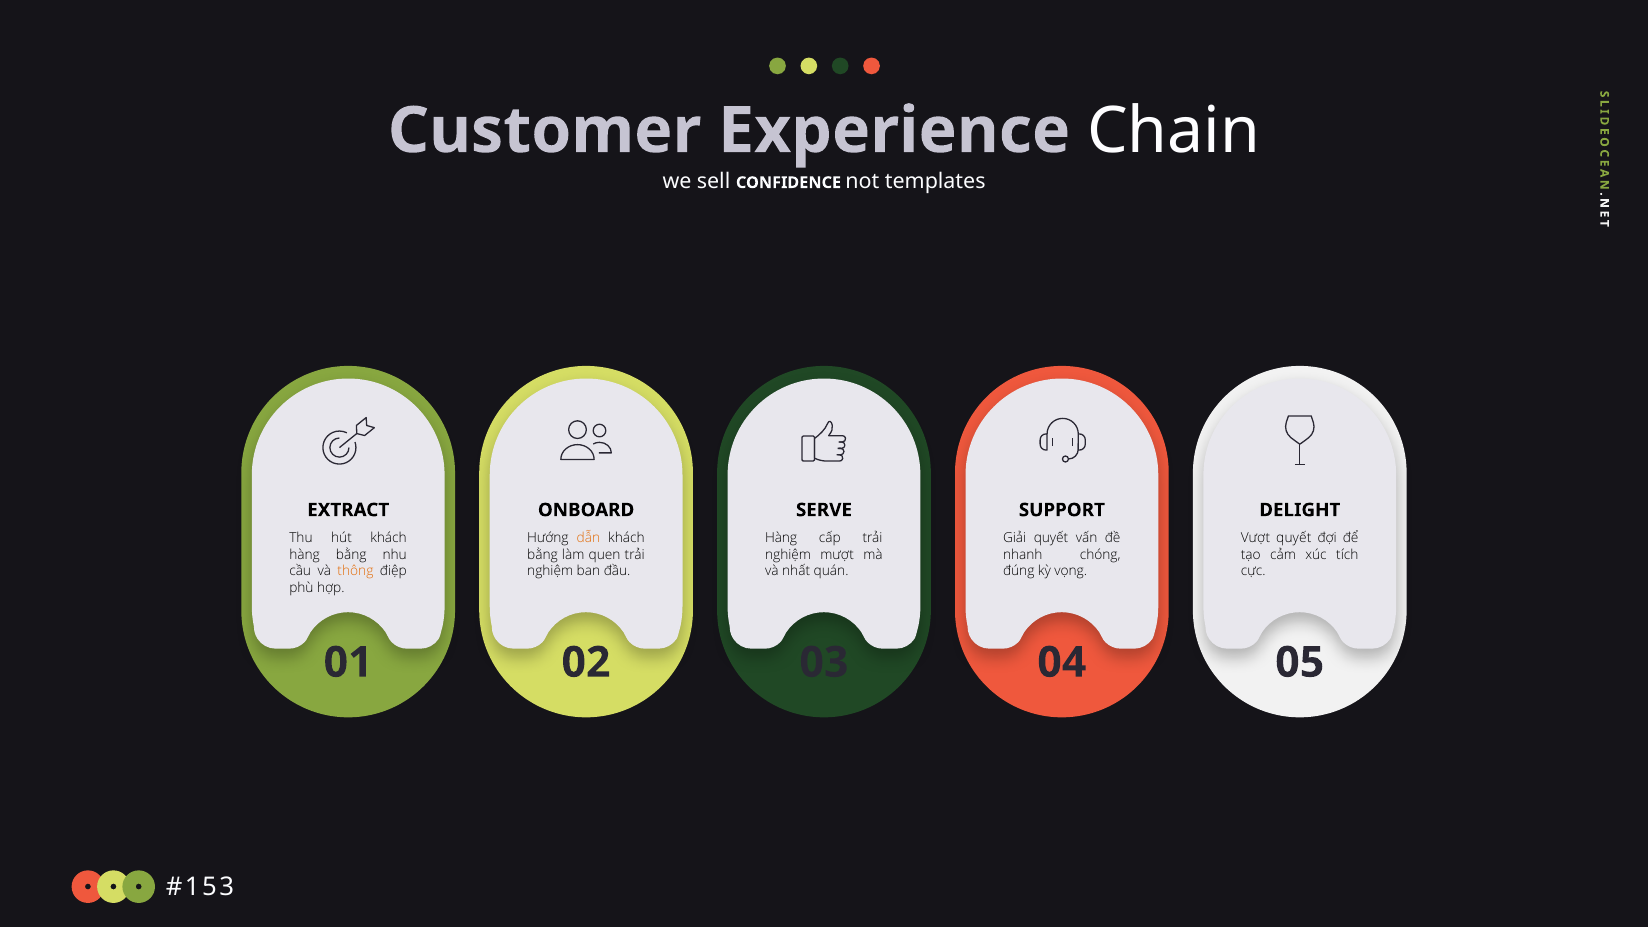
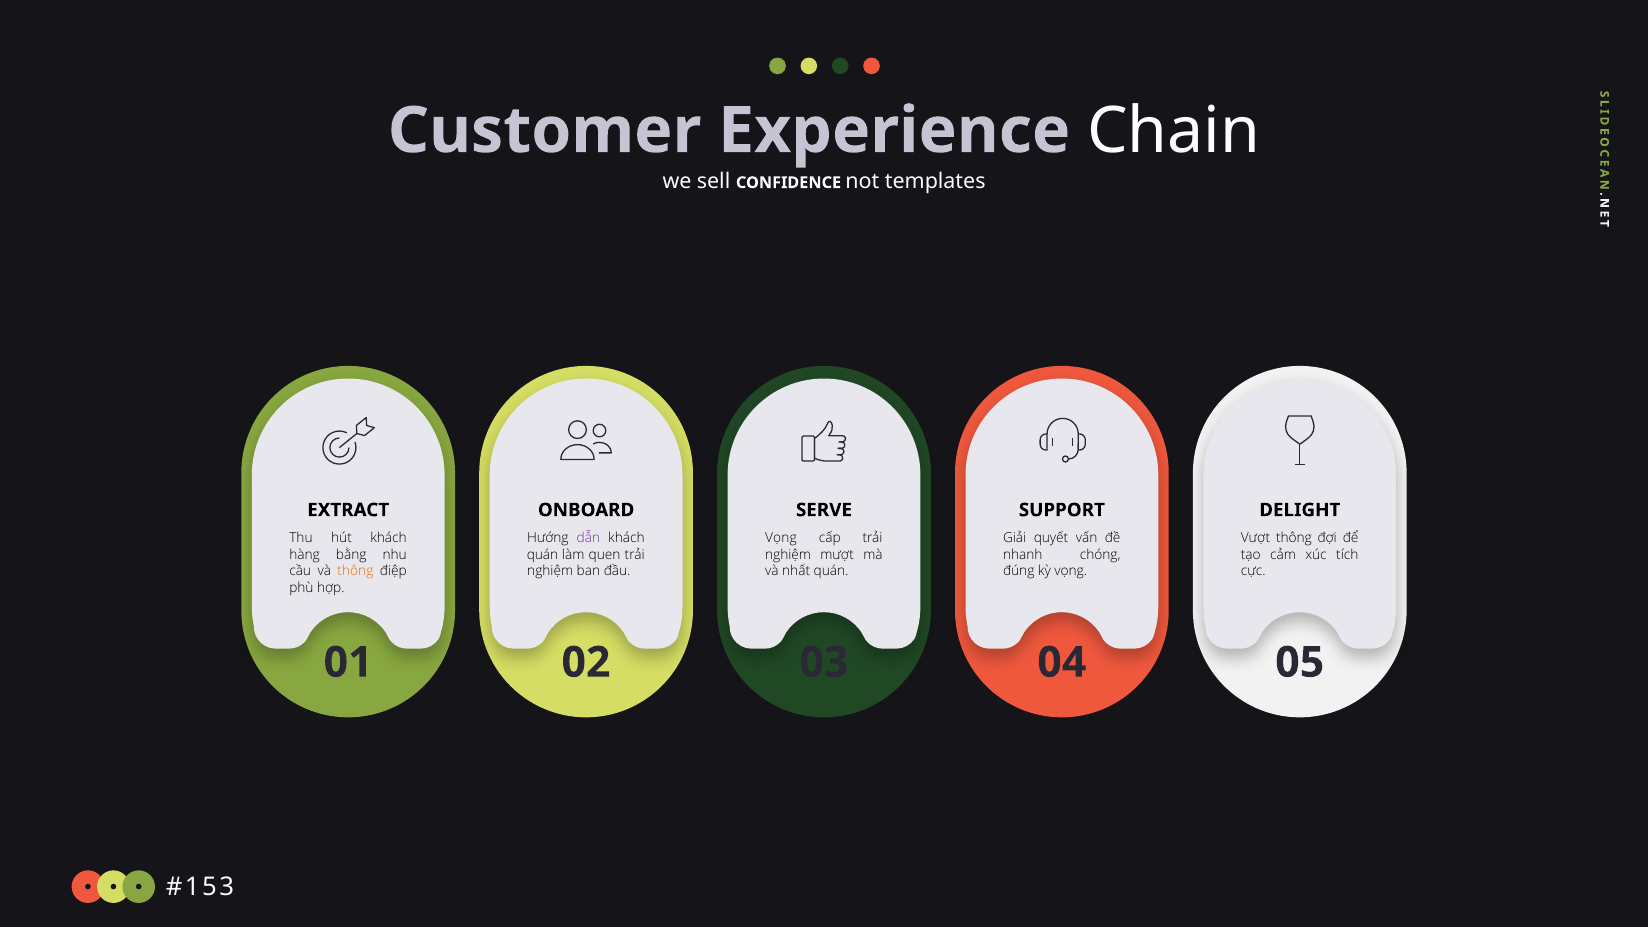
dẫn colour: orange -> purple (588, 538)
Hàng: Hàng -> Vọng (781, 538)
Vượt quyết: quyết -> thông (1294, 538)
bằng: bằng -> quán (543, 555)
